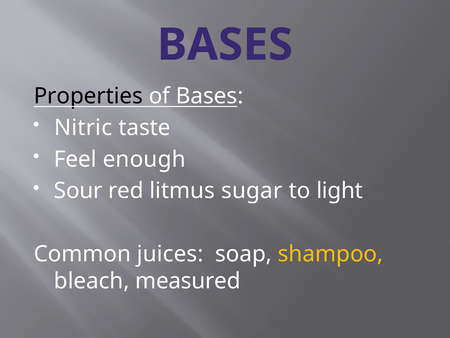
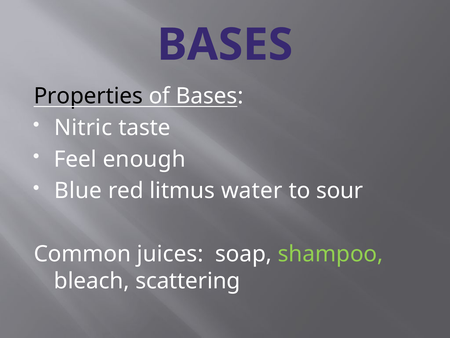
Sour: Sour -> Blue (78, 191)
sugar: sugar -> water (252, 191)
light: light -> sour (340, 191)
shampoo colour: yellow -> light green (331, 254)
measured: measured -> scattering (188, 281)
